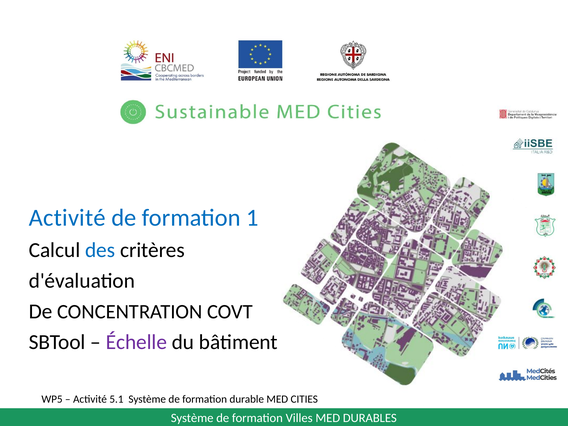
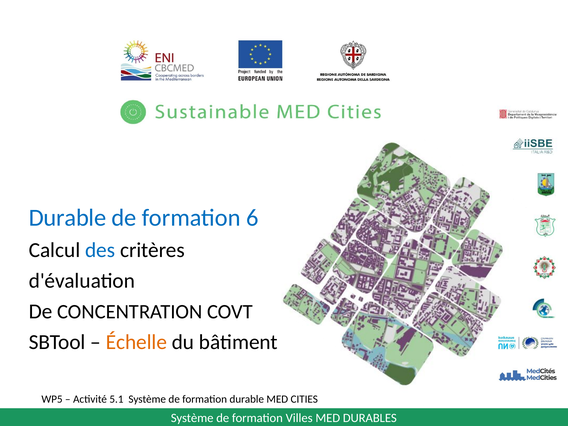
Activité: Activité -> Durable (67, 218)
1: 1 -> 6 (252, 218)
Échelle colour: purple -> orange (136, 342)
